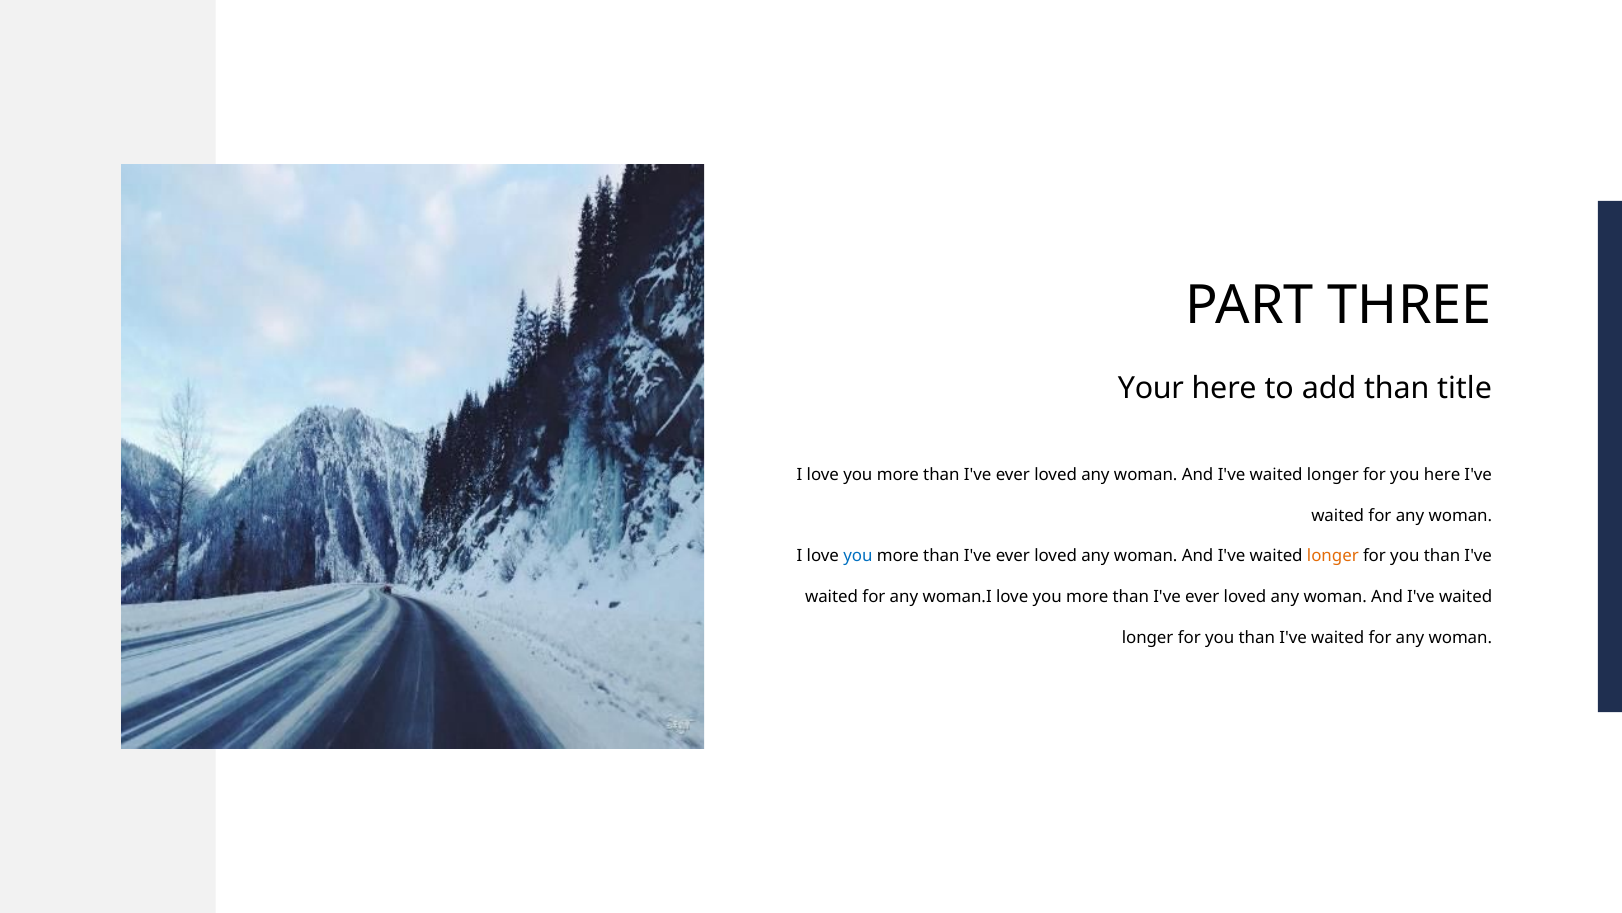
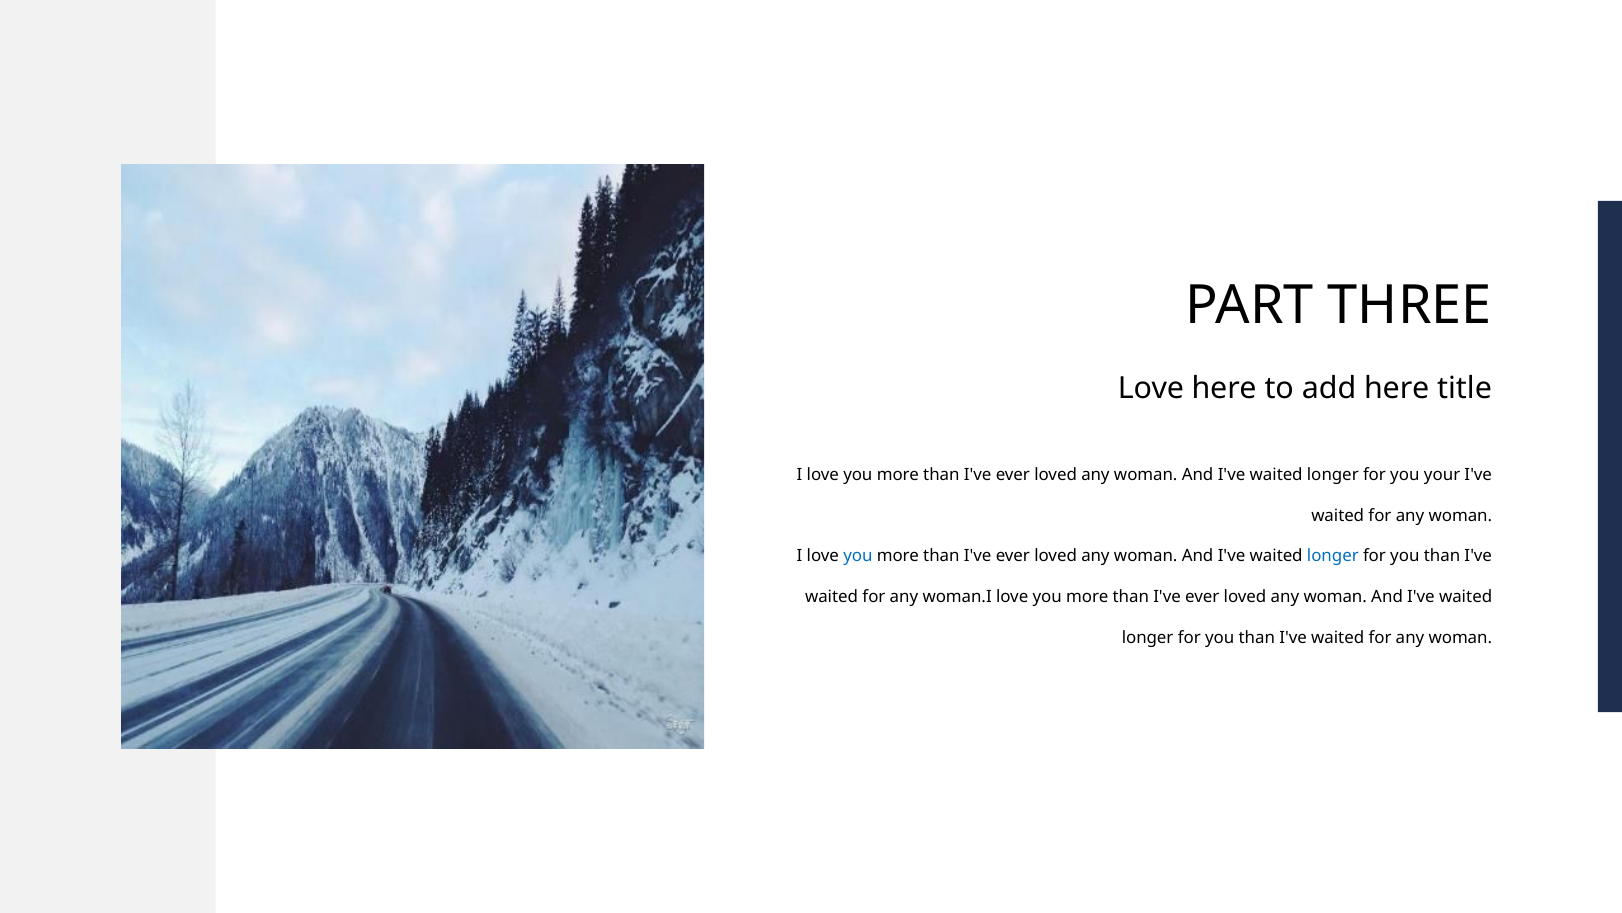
Your: Your -> Love (1151, 388)
add than: than -> here (1397, 388)
you here: here -> your (1442, 475)
longer colour: orange -> blue (1333, 556)
